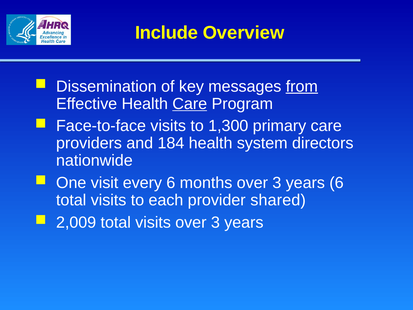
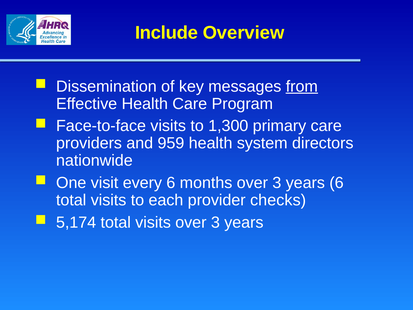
Care underline: present -> none (190, 104)
184: 184 -> 959 (171, 143)
shared: shared -> checks (278, 200)
2,009: 2,009 -> 5,174 (76, 222)
